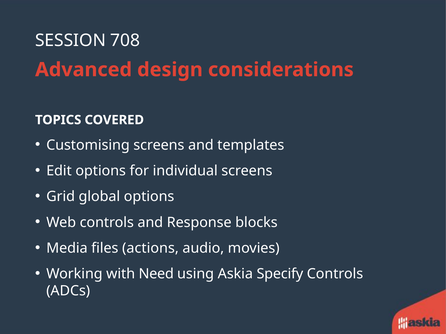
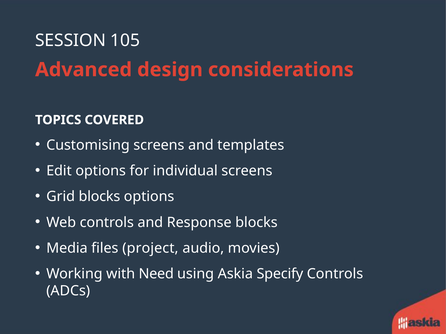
708: 708 -> 105 (125, 40)
Grid global: global -> blocks (99, 197)
actions: actions -> project (150, 249)
